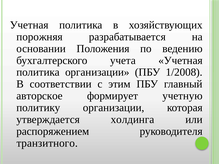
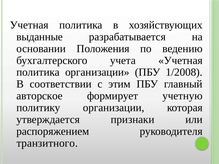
порожняя: порожняя -> выданные (40, 37)
холдинга: холдинга -> признаки (133, 120)
